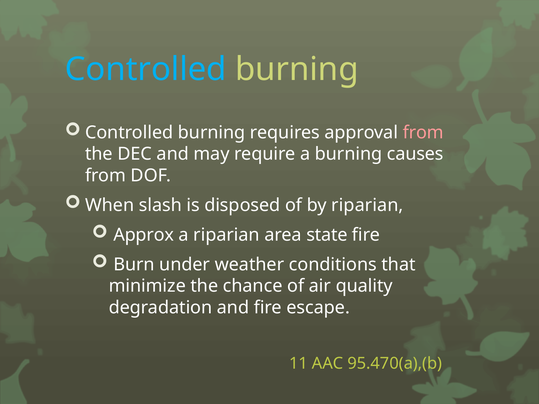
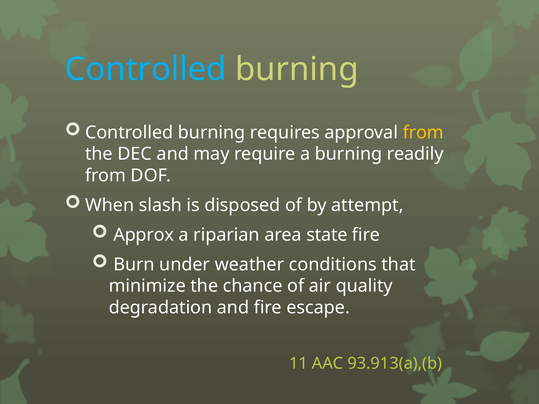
from colour: pink -> yellow (423, 133)
causes: causes -> readily (415, 154)
by riparian: riparian -> attempt (367, 205)
95.470(a),(b: 95.470(a),(b -> 93.913(a),(b (395, 364)
